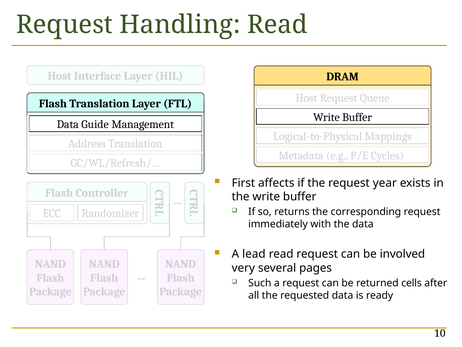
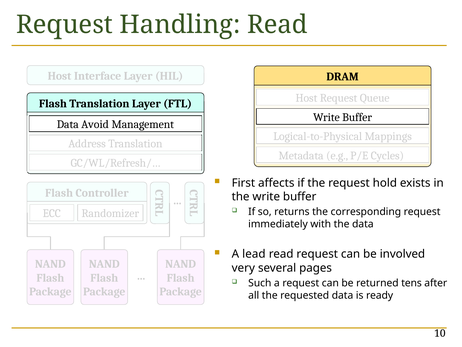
Guide: Guide -> Avoid (95, 124)
year: year -> hold (385, 183)
cells: cells -> tens (412, 283)
